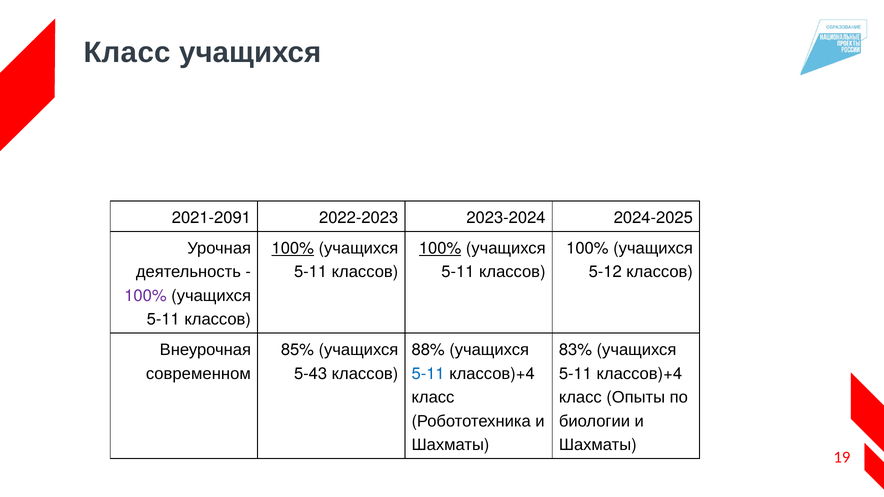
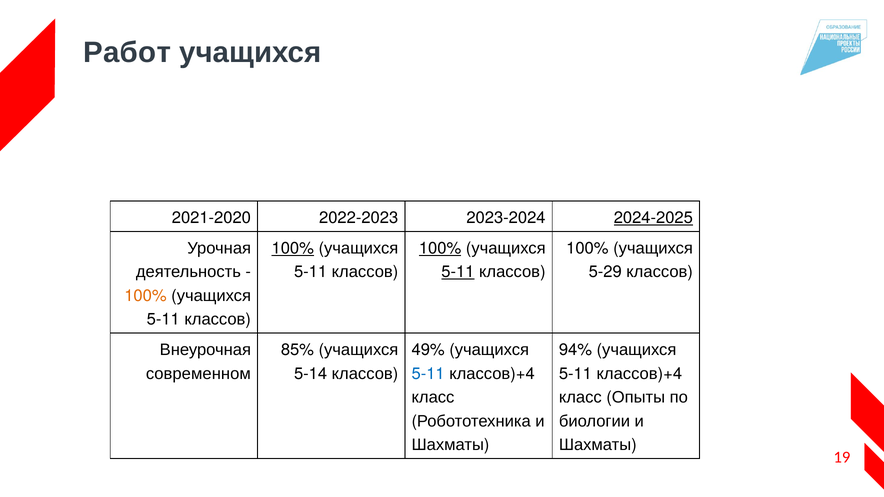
Класс: Класс -> Работ (127, 53)
2021-2091: 2021-2091 -> 2021-2020 (211, 218)
2024-2025 underline: none -> present (653, 218)
5-11 underline: none -> present (458, 272)
5-12: 5-12 -> 5-29 (605, 272)
100% colour: purple -> orange (145, 296)
88%: 88% -> 49% (428, 350)
83%: 83% -> 94% (575, 350)
5-43: 5-43 -> 5-14 (311, 374)
